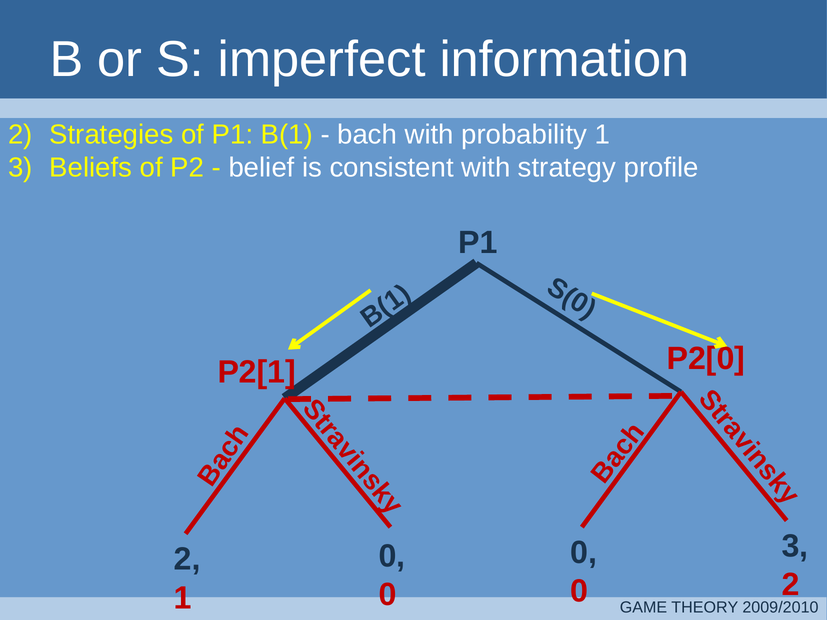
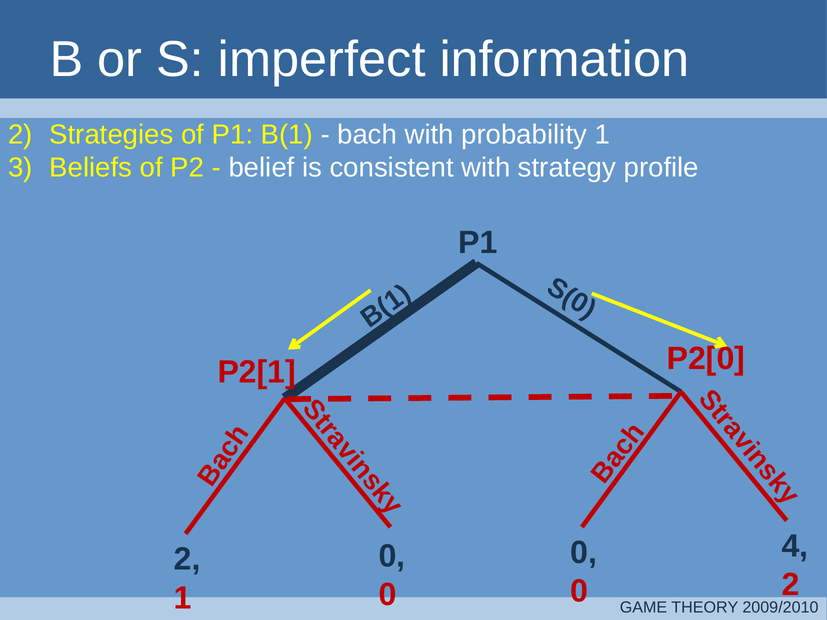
3: 3 -> 4 (795, 546)
